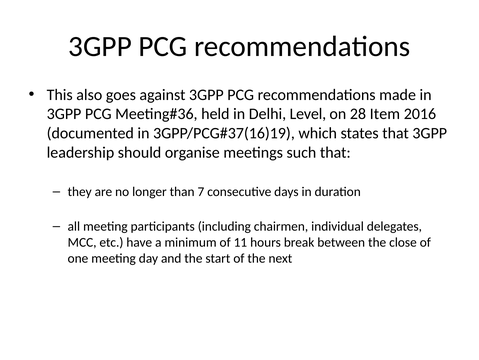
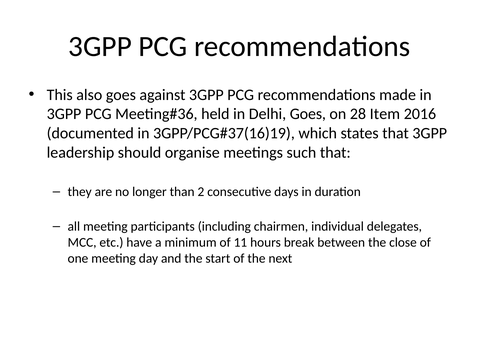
Delhi Level: Level -> Goes (308, 114)
7: 7 -> 2 (201, 191)
